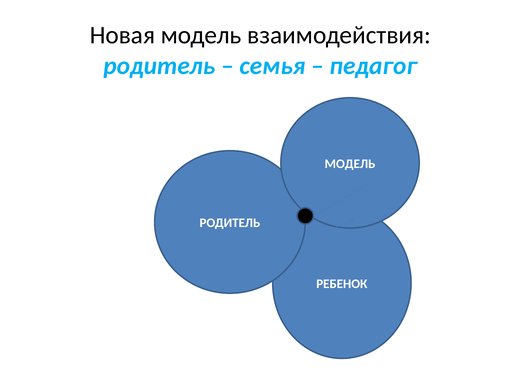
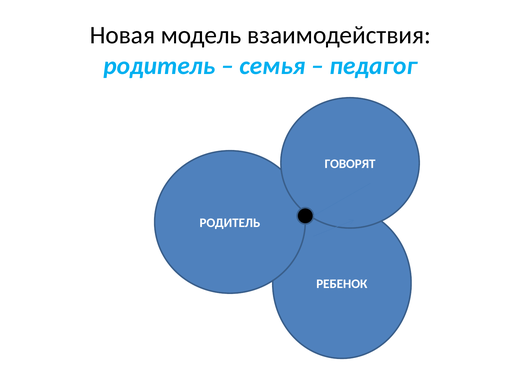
МОДЕЛЬ: МОДЕЛЬ -> ГОВОРЯТ (350, 164)
